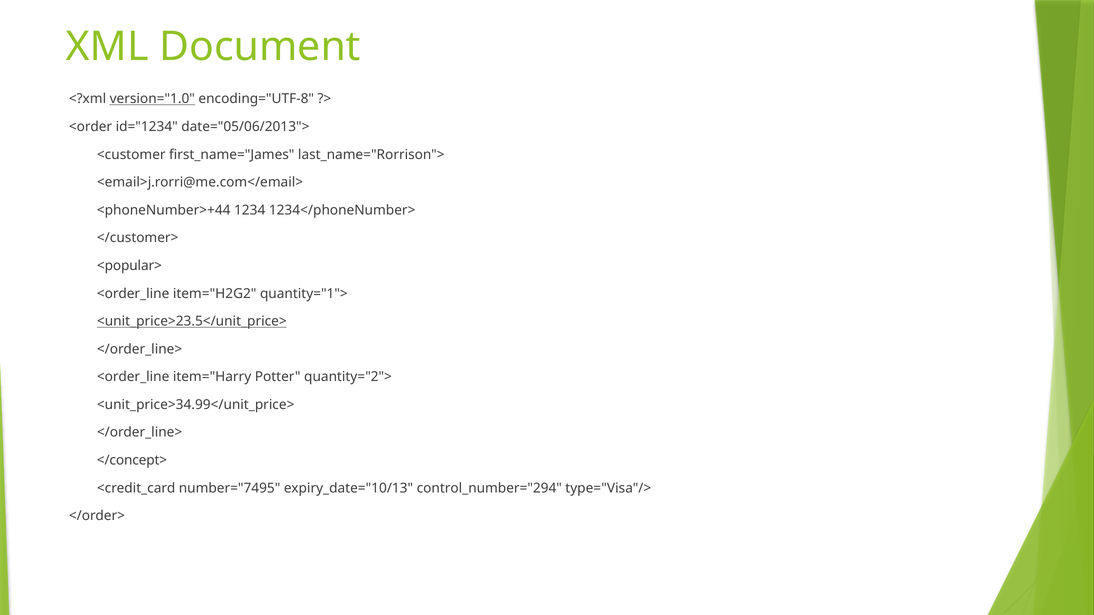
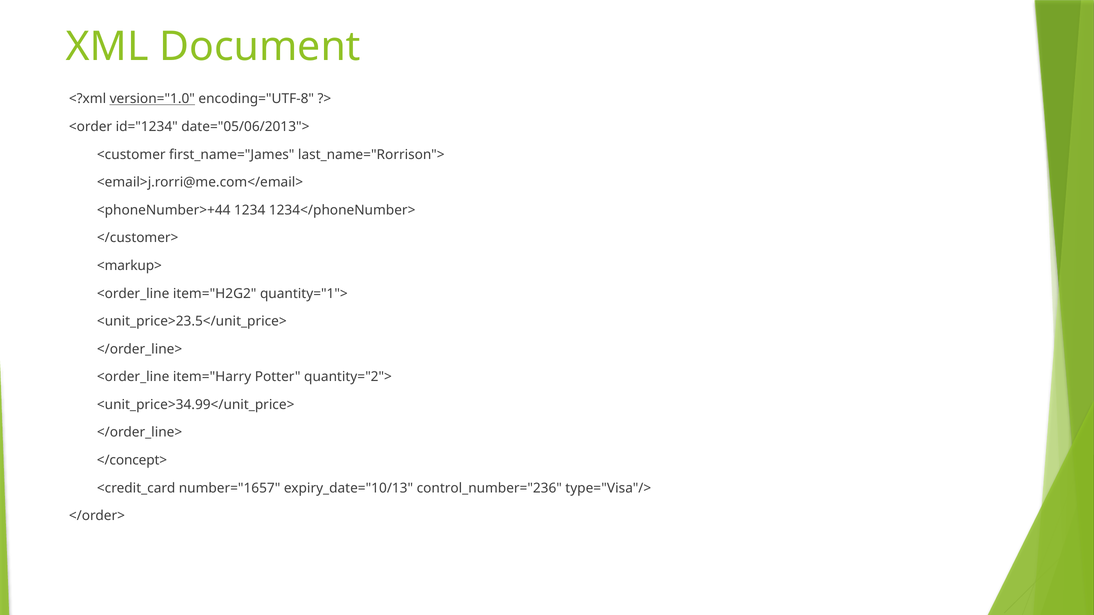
<popular>: <popular> -> <markup> (129, 266)
<unit_price>23.5</unit_price> underline: present -> none (192, 321)
number="7495: number="7495 -> number="1657 (230, 488)
control_number="294: control_number="294 -> control_number="236 (489, 488)
